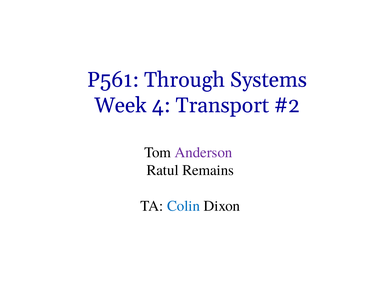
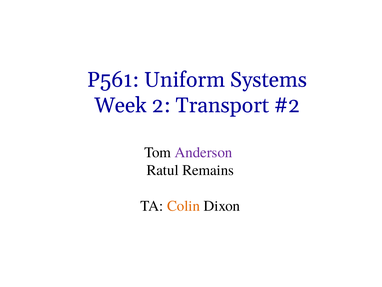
Through: Through -> Uniform (185, 80)
4: 4 -> 2 (161, 105)
Colin colour: blue -> orange (184, 206)
